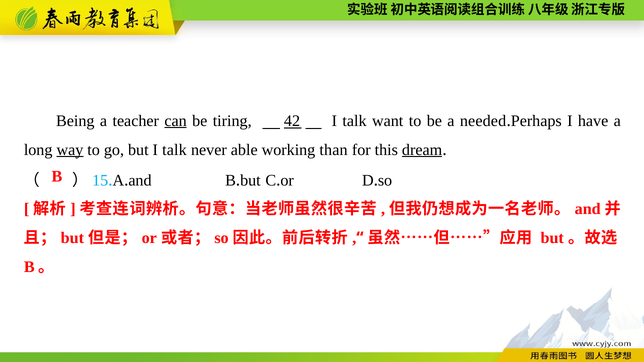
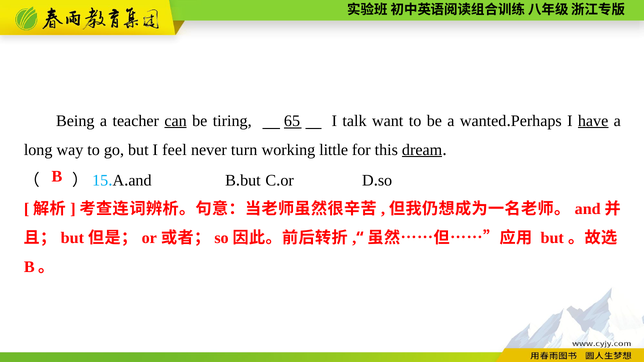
42: 42 -> 65 (292, 121)
needed: needed -> wanted (483, 121)
have underline: none -> present (593, 121)
way underline: present -> none (70, 150)
but I talk: talk -> feel (174, 150)
able: able -> turn (244, 150)
than: than -> little (334, 150)
